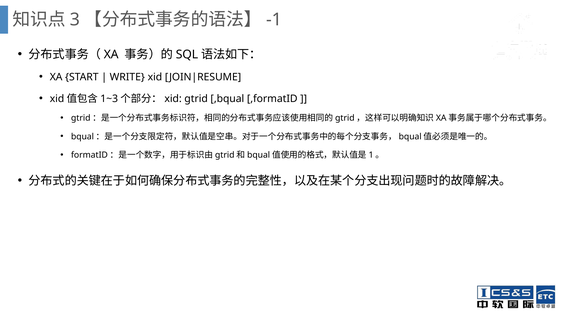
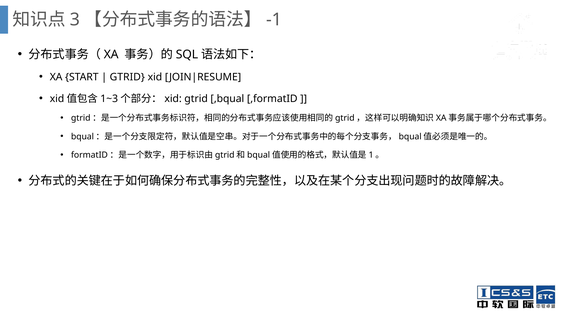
WRITE: WRITE -> GTRID (127, 77)
